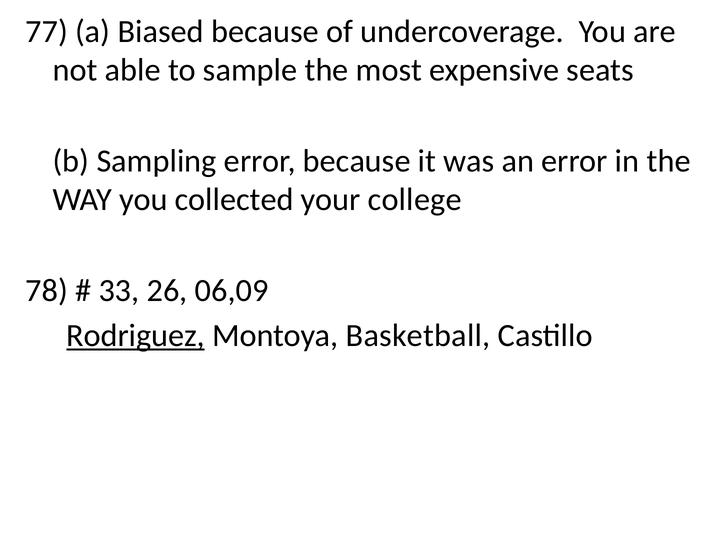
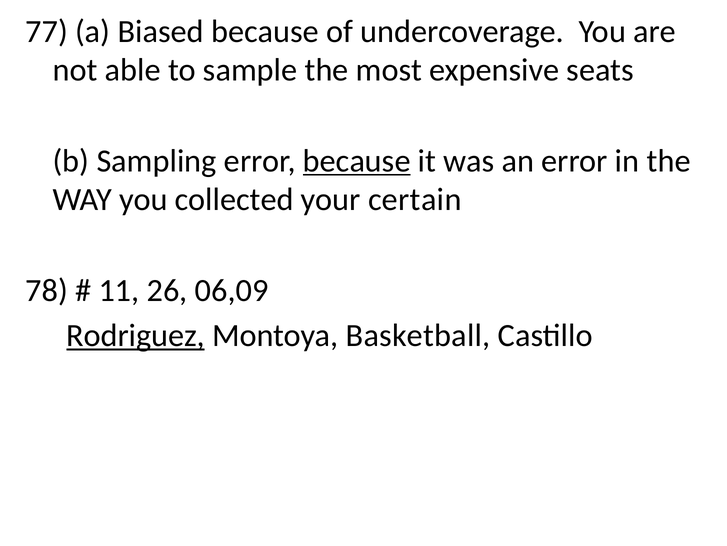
because underline: none -> present (357, 161)
college: college -> certain (415, 199)
33: 33 -> 11 (119, 290)
